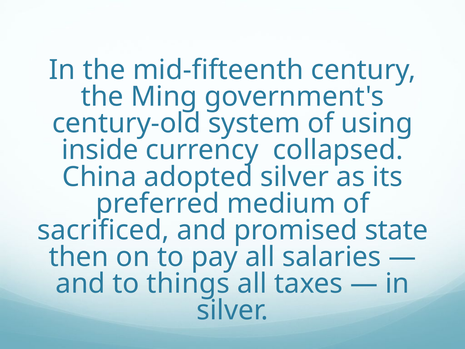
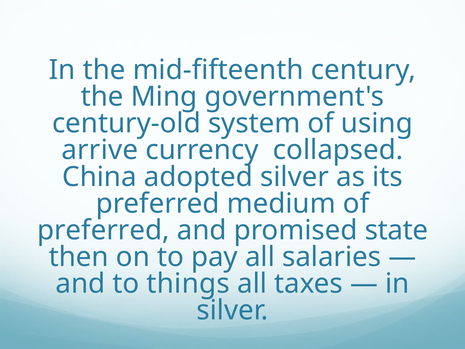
inside: inside -> arrive (100, 150)
sacrificed: sacrificed -> preferred (103, 230)
